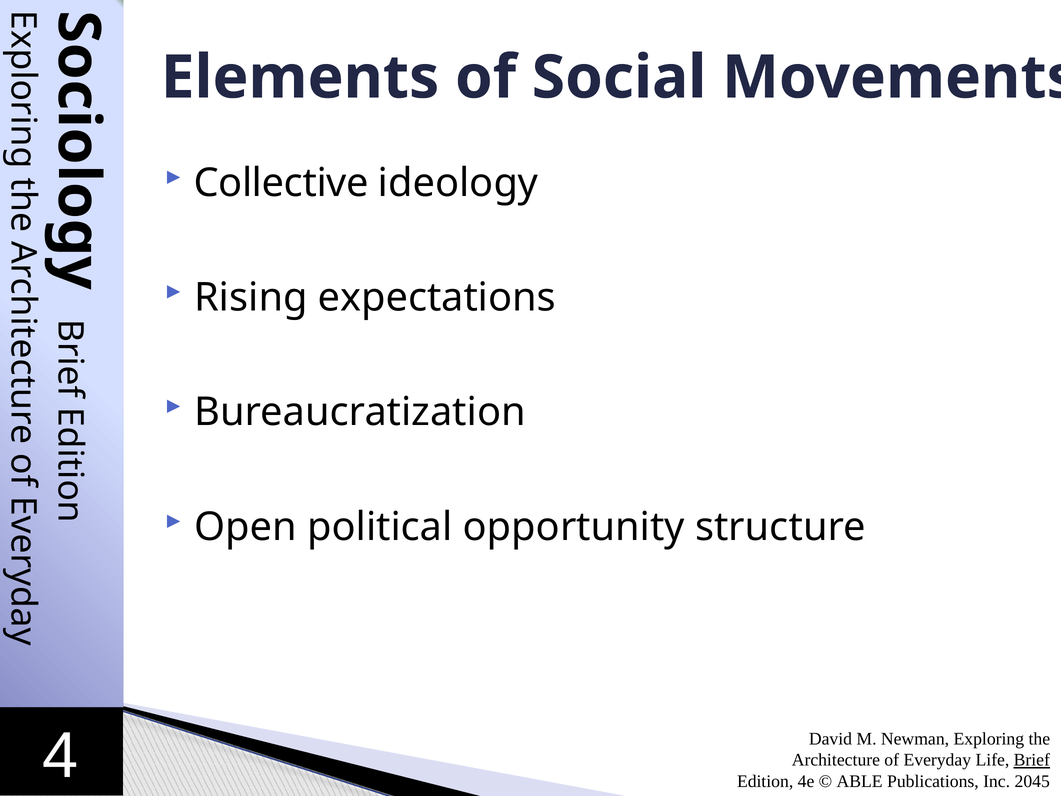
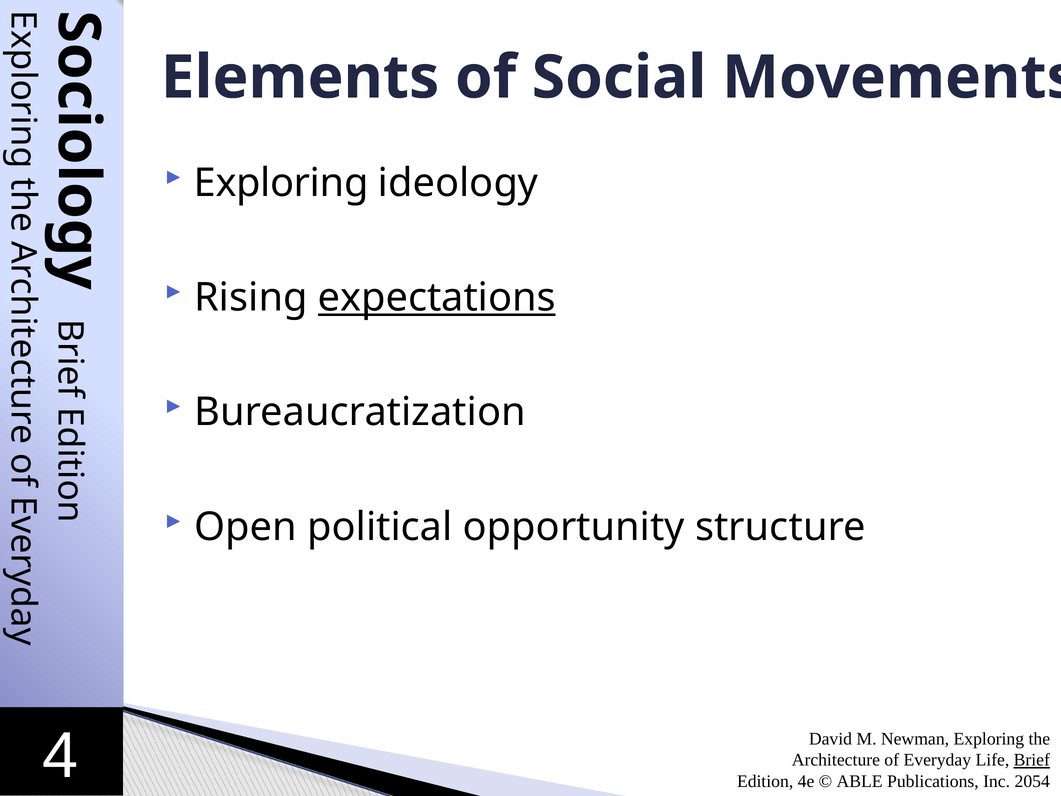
Collective: Collective -> Exploring (281, 183)
expectations underline: none -> present (437, 298)
2045: 2045 -> 2054 (1032, 781)
